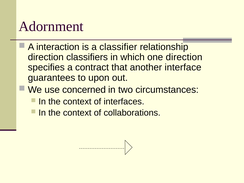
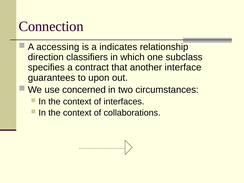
Adornment: Adornment -> Connection (51, 26)
interaction: interaction -> accessing (58, 47)
classifier: classifier -> indicates (118, 47)
one direction: direction -> subclass (184, 57)
